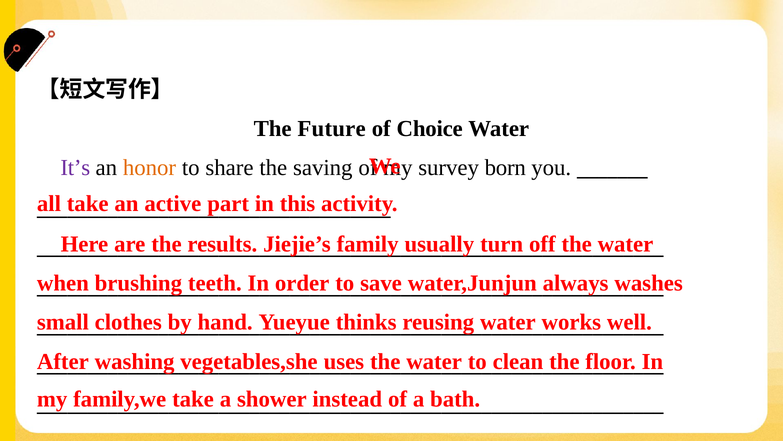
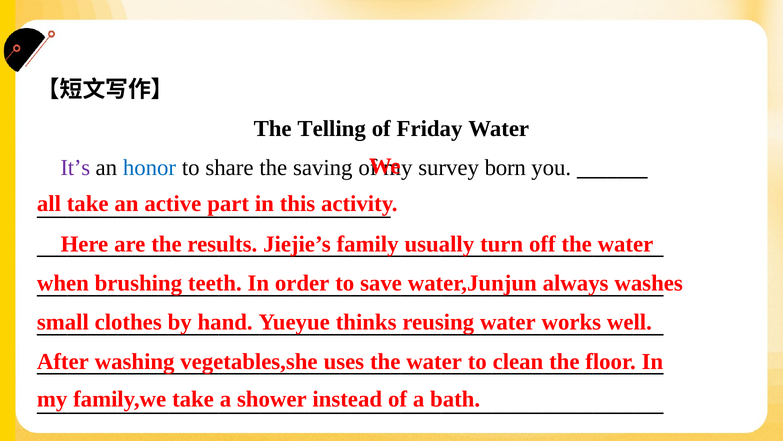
Future: Future -> Telling (332, 129)
Choice: Choice -> Friday (430, 129)
honor colour: orange -> blue (149, 168)
